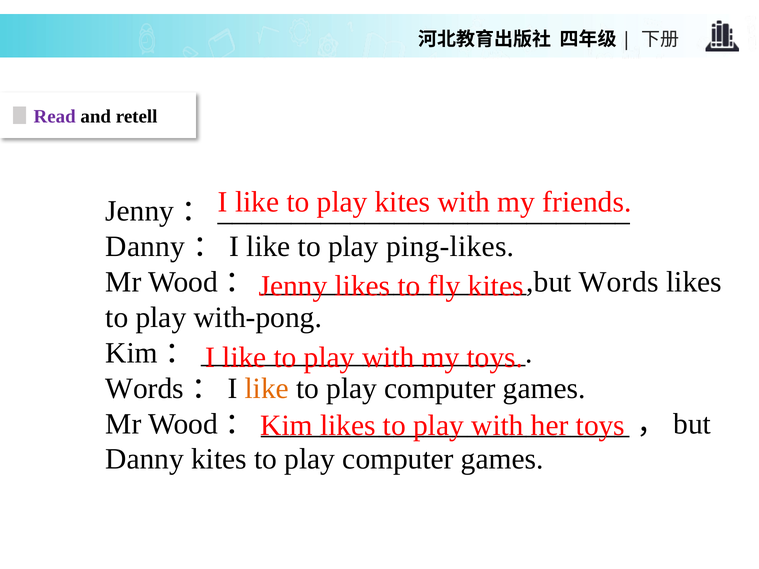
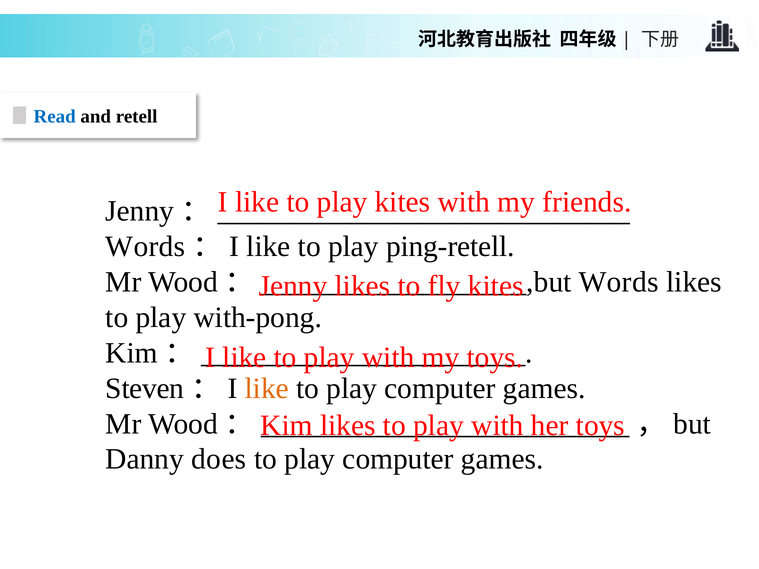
Read colour: purple -> blue (55, 117)
Danny: Danny -> Words (145, 247)
ping-likes: ping-likes -> ping-retell (450, 247)
Words: Words -> Steven (145, 389)
Danny kites: kites -> does (219, 459)
